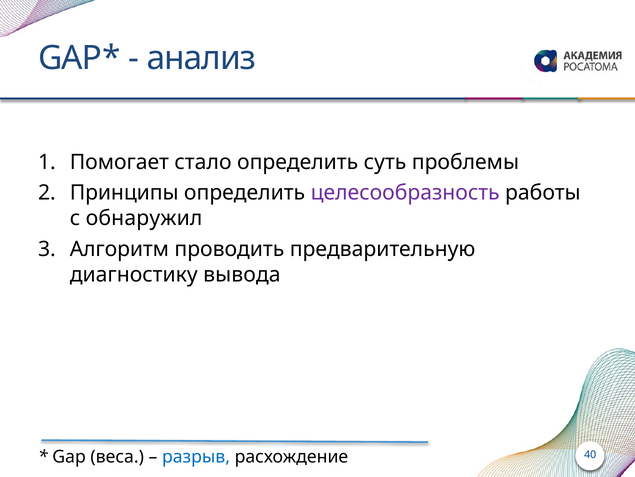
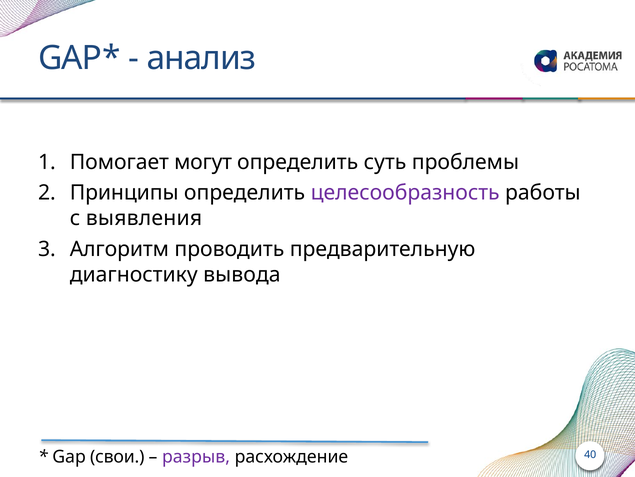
стало: стало -> могут (203, 162)
обнаружил: обнаружил -> выявления (144, 218)
веса: веса -> свои (117, 456)
разрыв colour: blue -> purple (196, 456)
